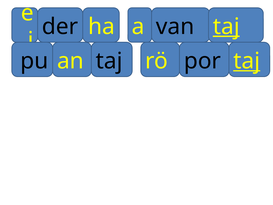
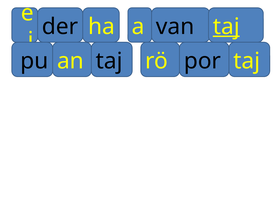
taj underline: present -> none (247, 61)
